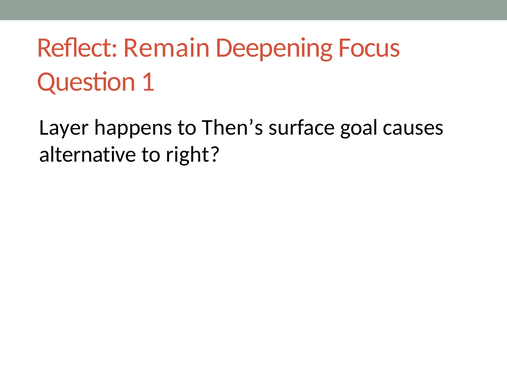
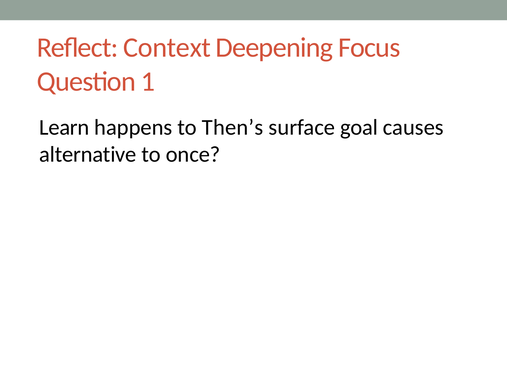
Remain: Remain -> Context (167, 48)
Layer: Layer -> Learn (64, 127)
right: right -> once (193, 155)
